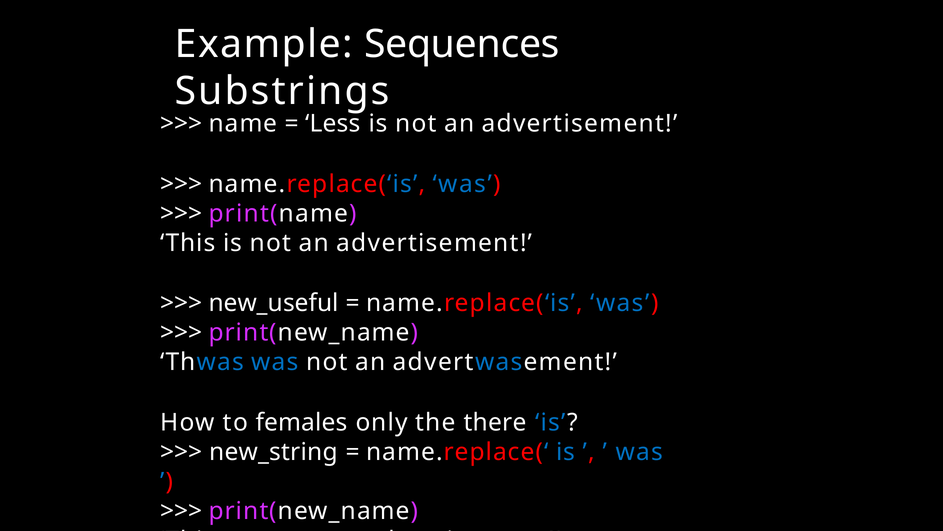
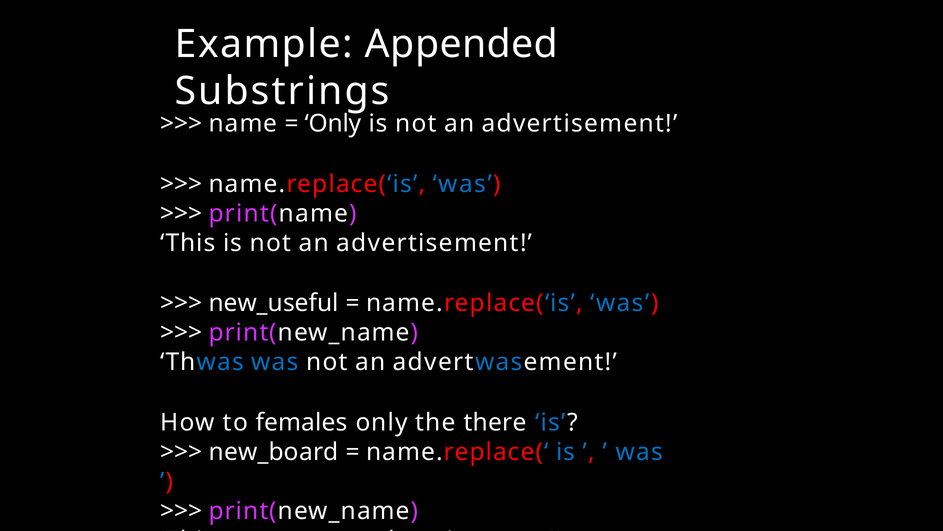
Sequences: Sequences -> Appended (462, 44)
Less: Less -> Only (333, 124)
new_string: new_string -> new_board (274, 452)
